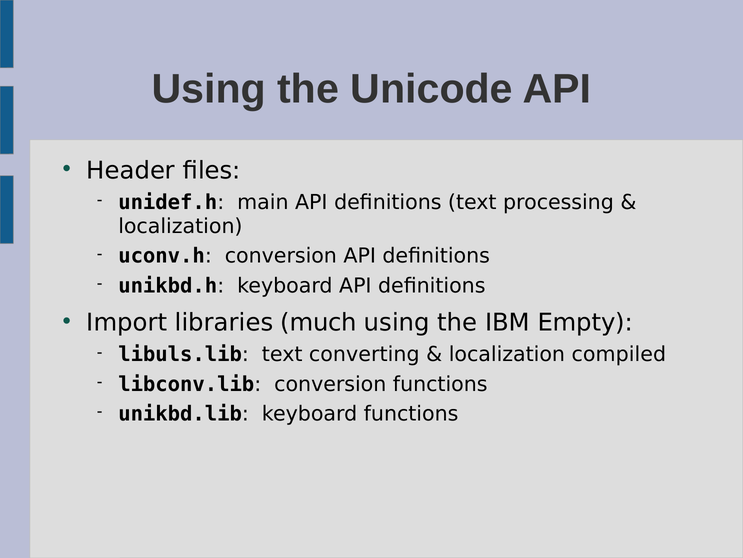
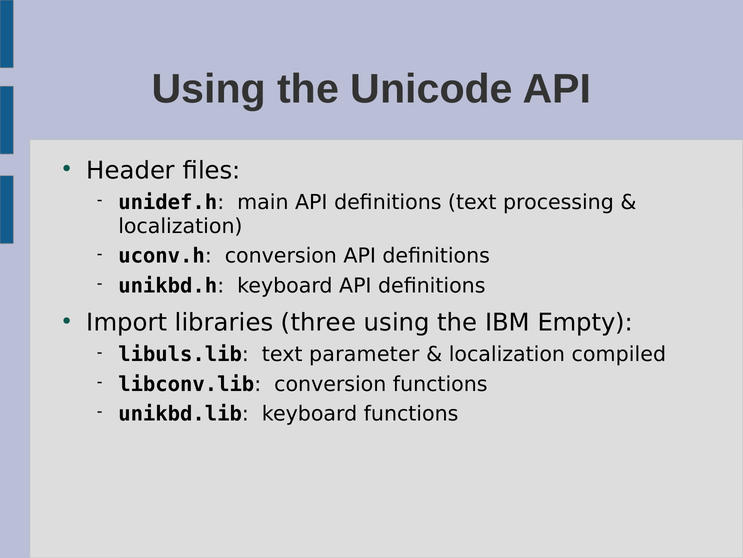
much: much -> three (318, 322)
converting: converting -> parameter (364, 354)
